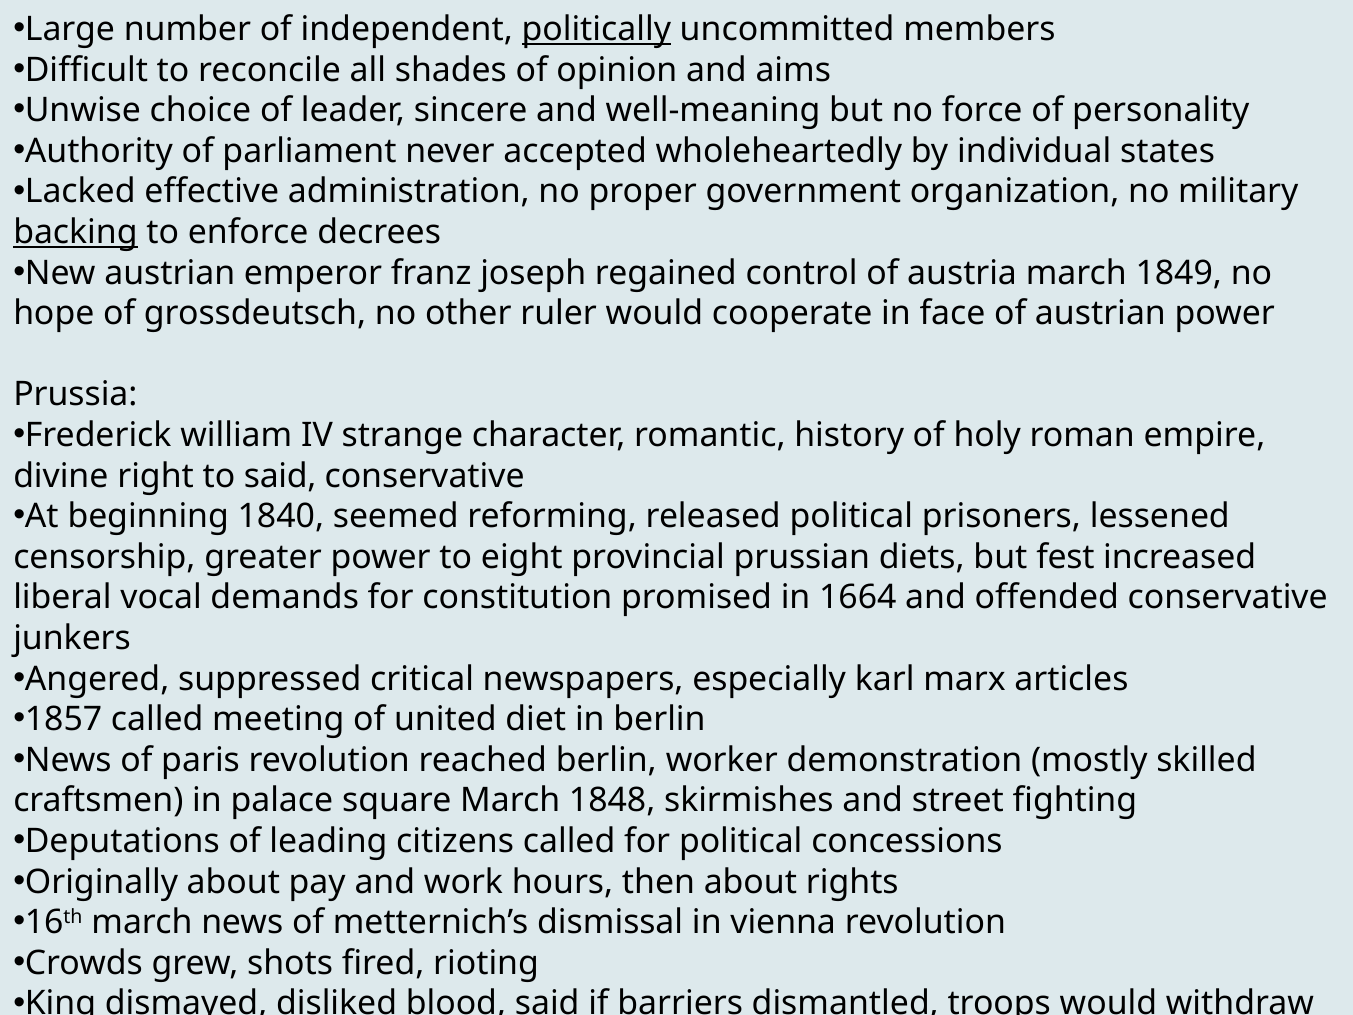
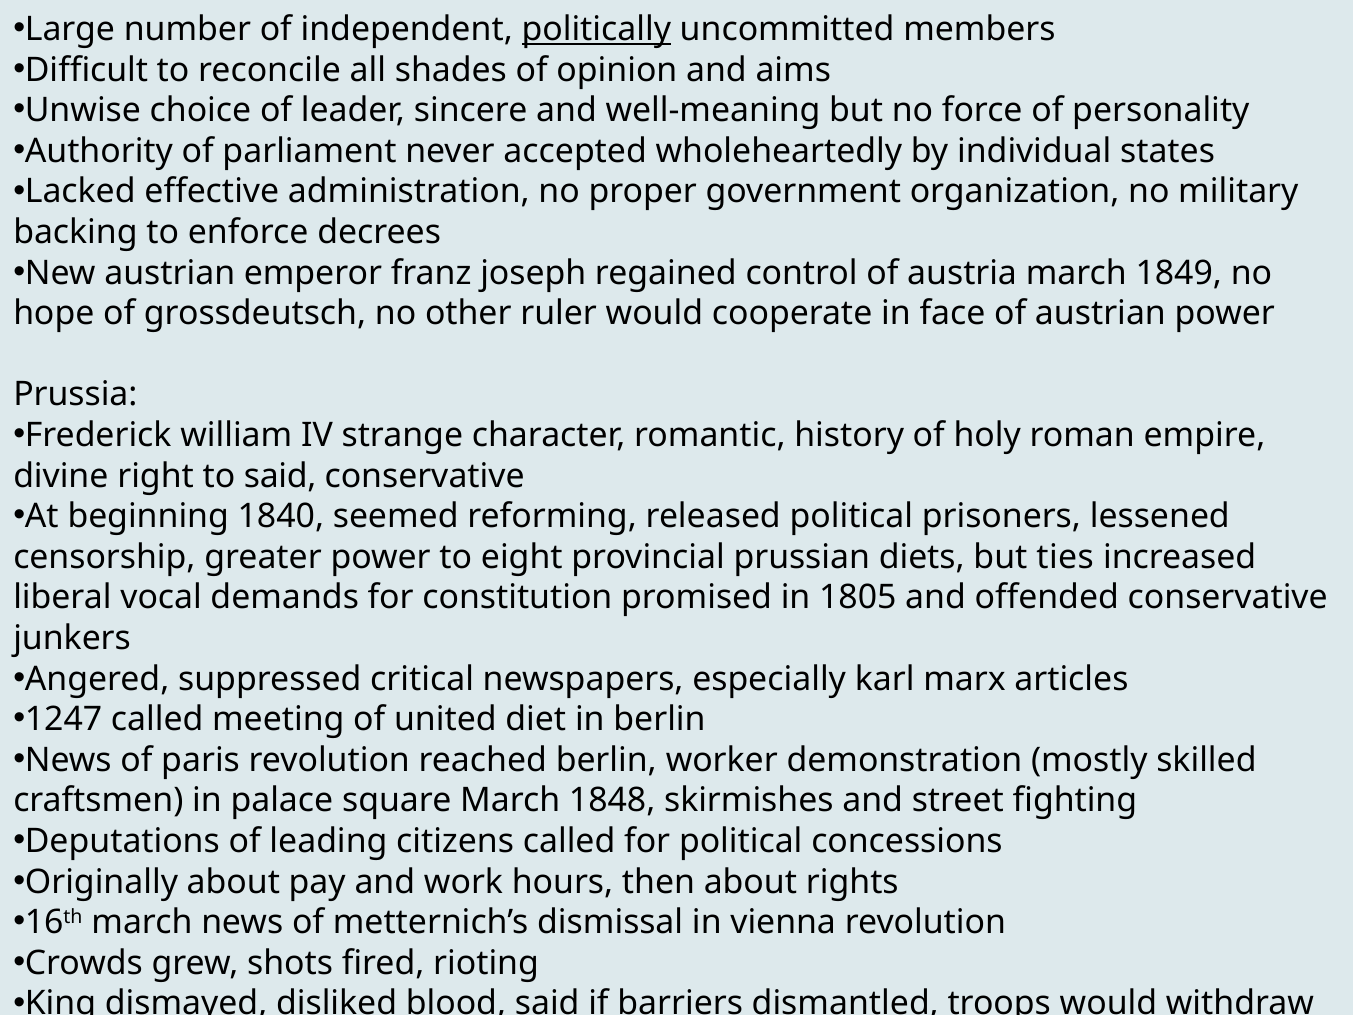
backing underline: present -> none (75, 232)
fest: fest -> ties (1065, 557)
1664: 1664 -> 1805 (858, 598)
1857: 1857 -> 1247 (64, 719)
